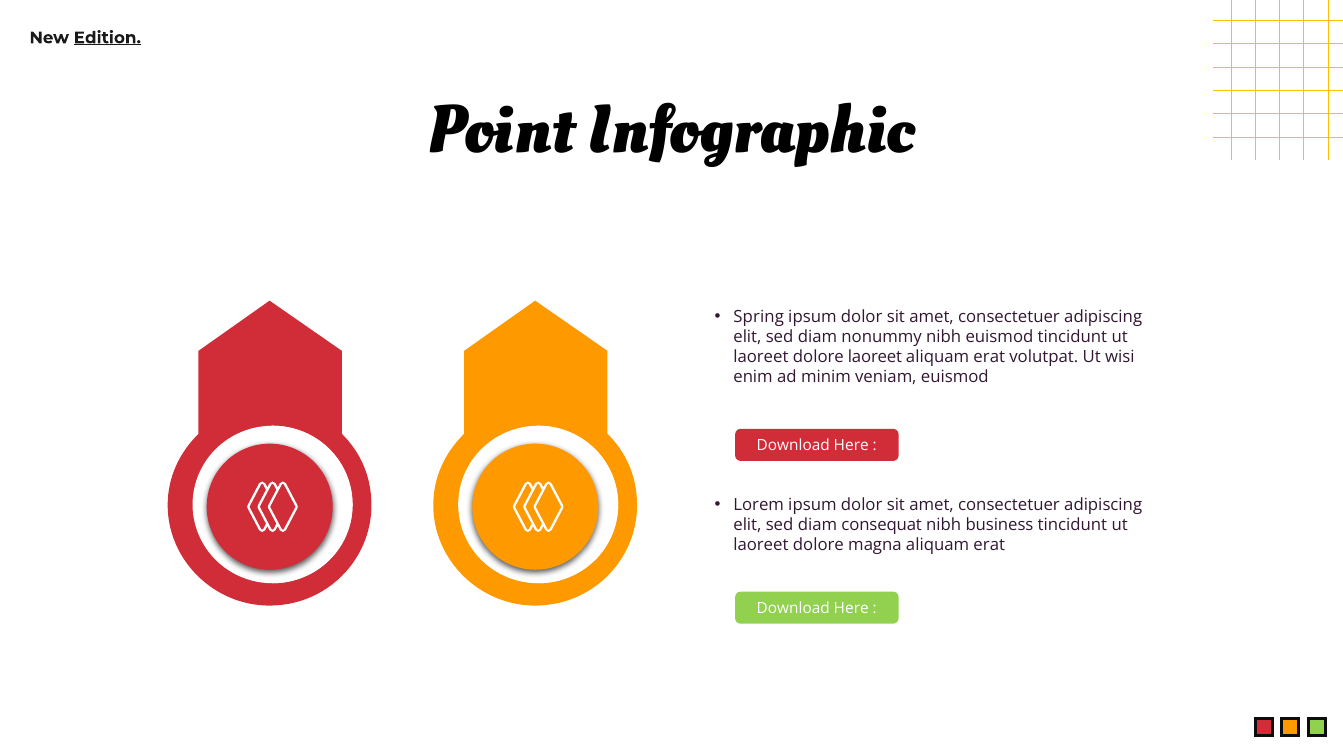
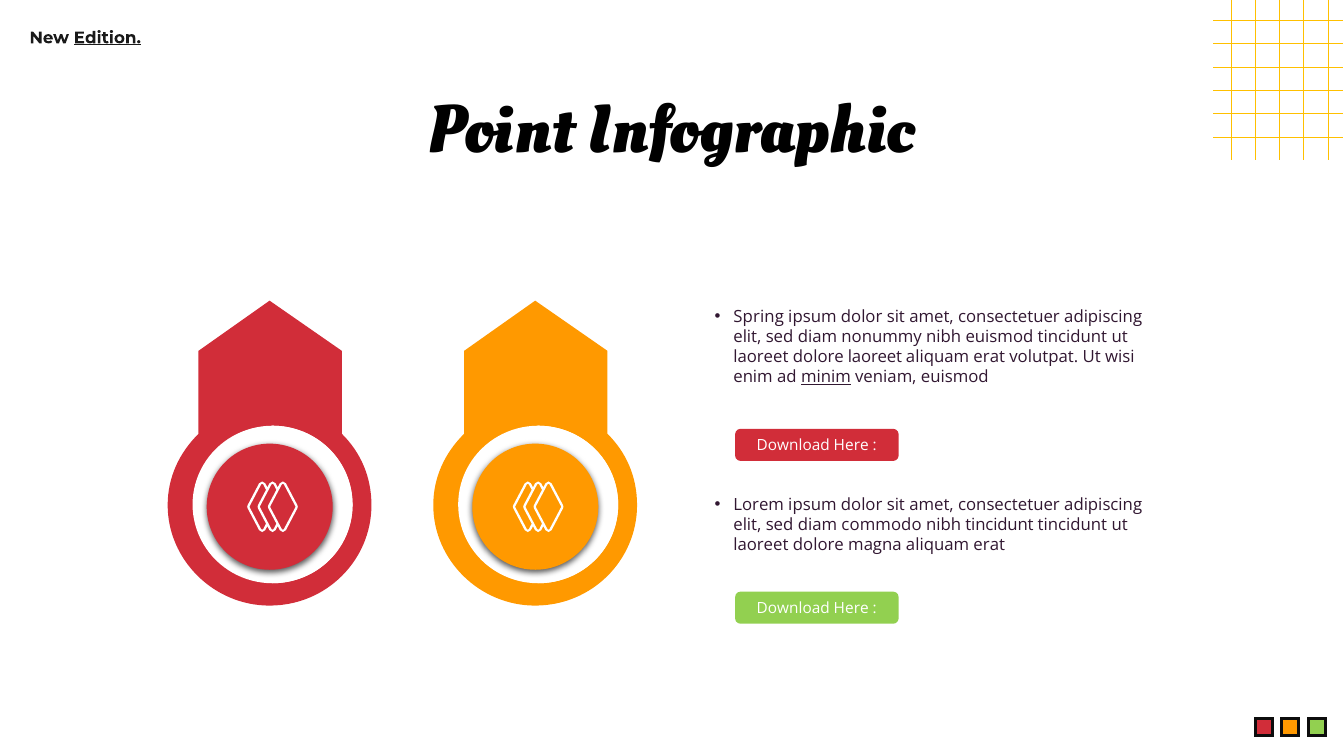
minim underline: none -> present (826, 377)
consequat: consequat -> commodo (882, 524)
nibh business: business -> tincidunt (1000, 524)
